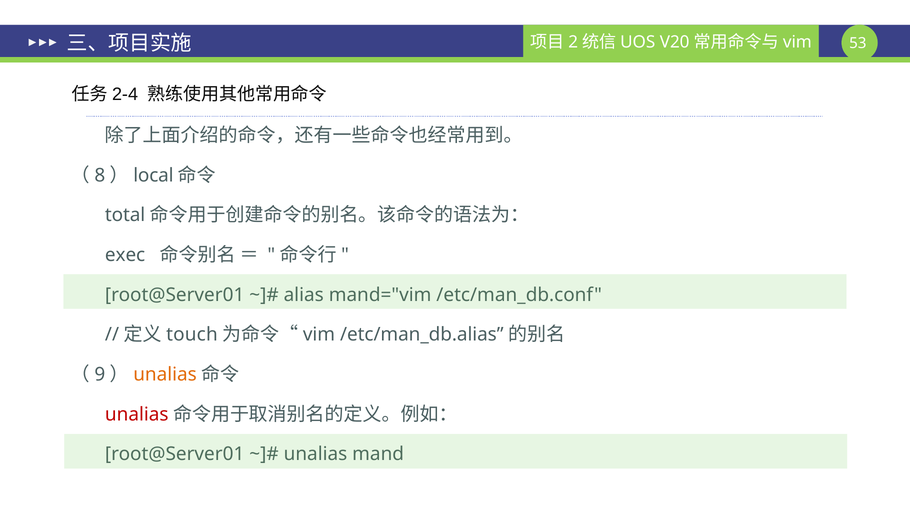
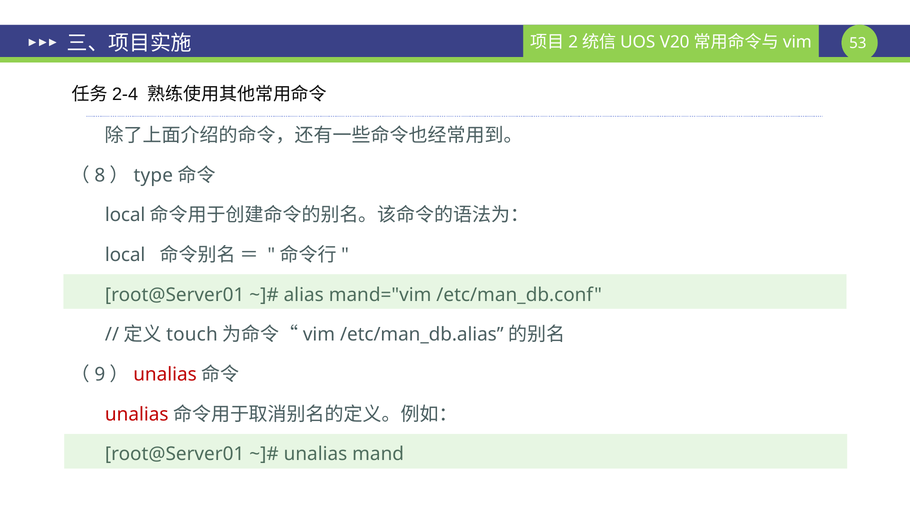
local: local -> type (153, 175)
total: total -> local (125, 215)
exec: exec -> local (125, 255)
unalias colour: orange -> red (165, 374)
